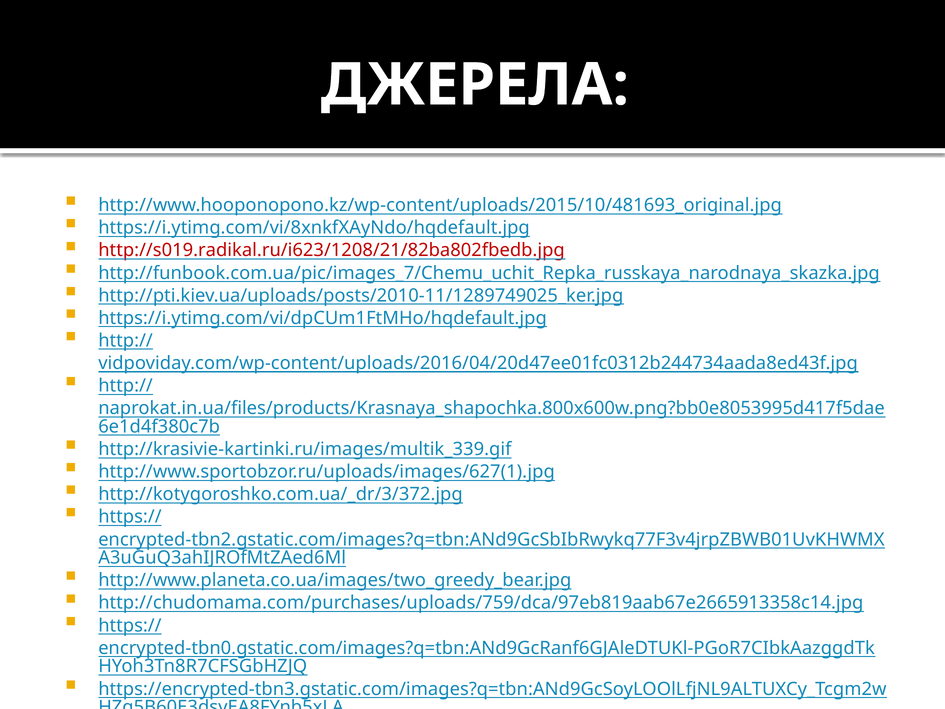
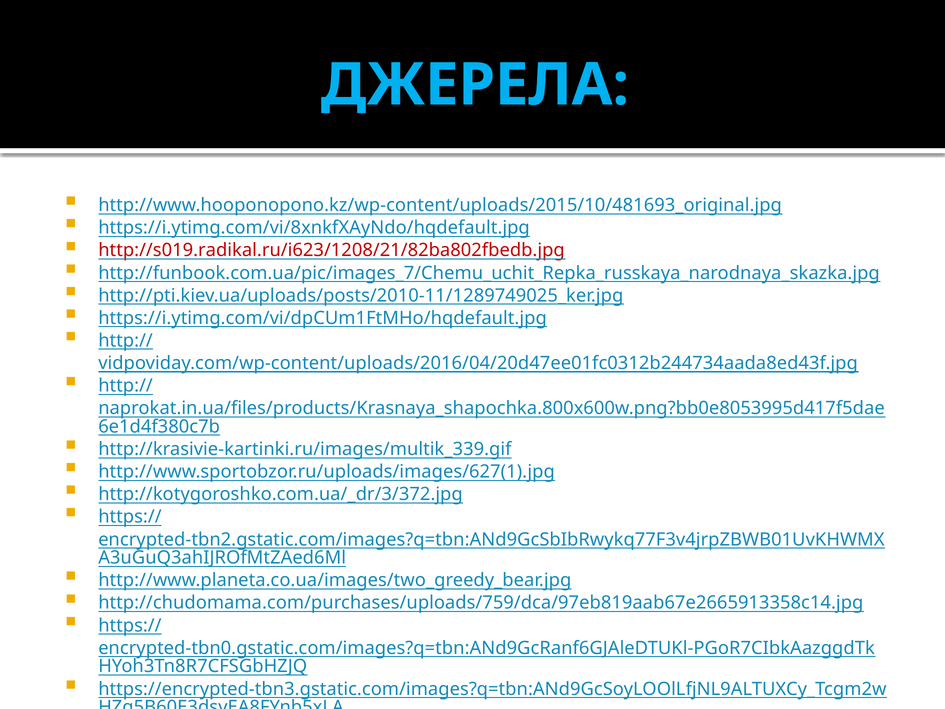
ДЖЕРЕЛА colour: white -> light blue (475, 85)
